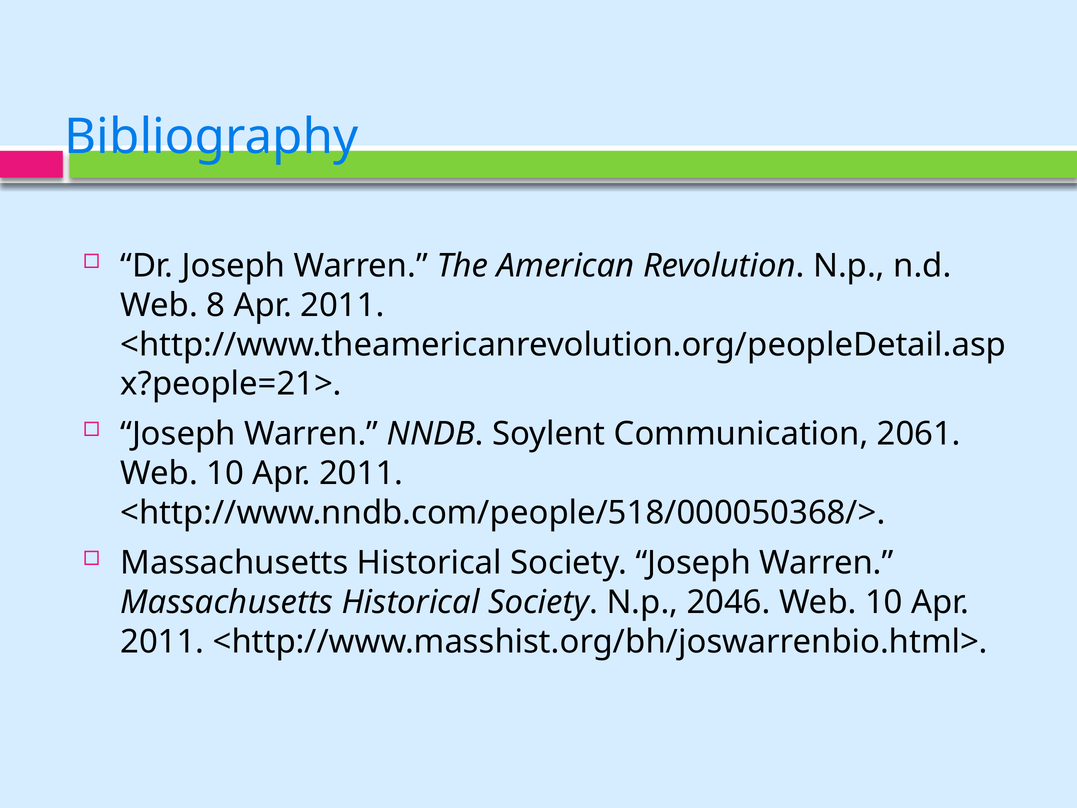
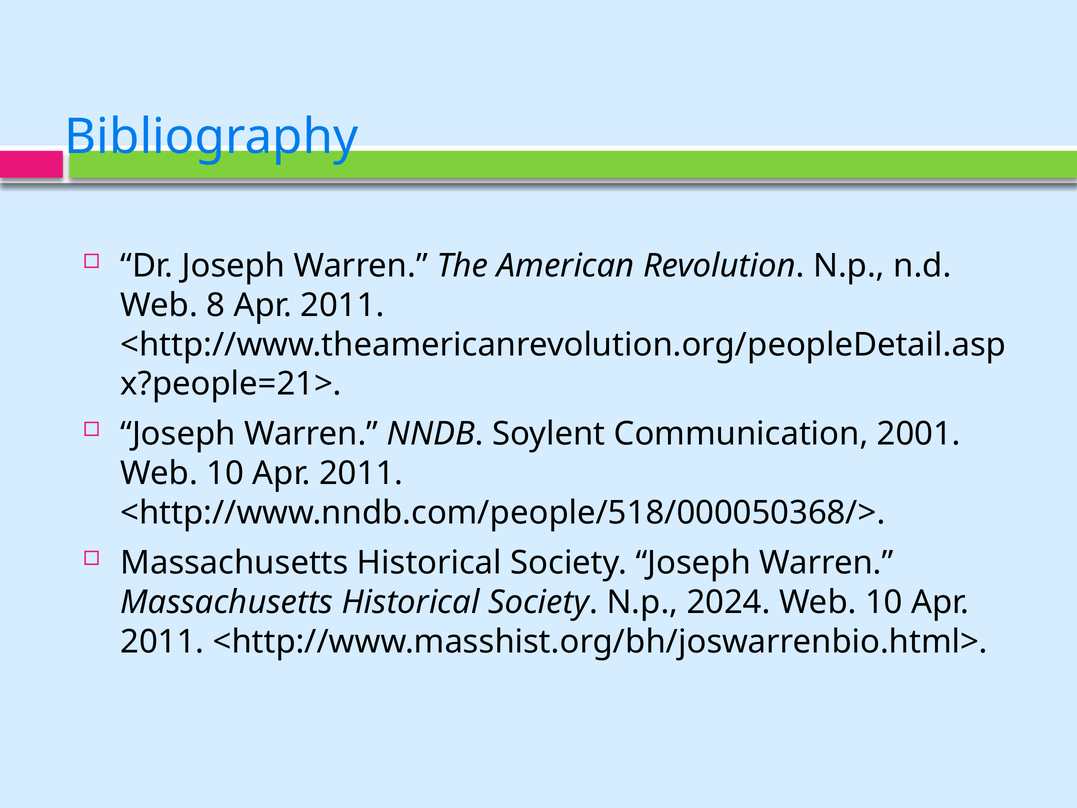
2061: 2061 -> 2001 (919, 434)
2046: 2046 -> 2024 (729, 602)
